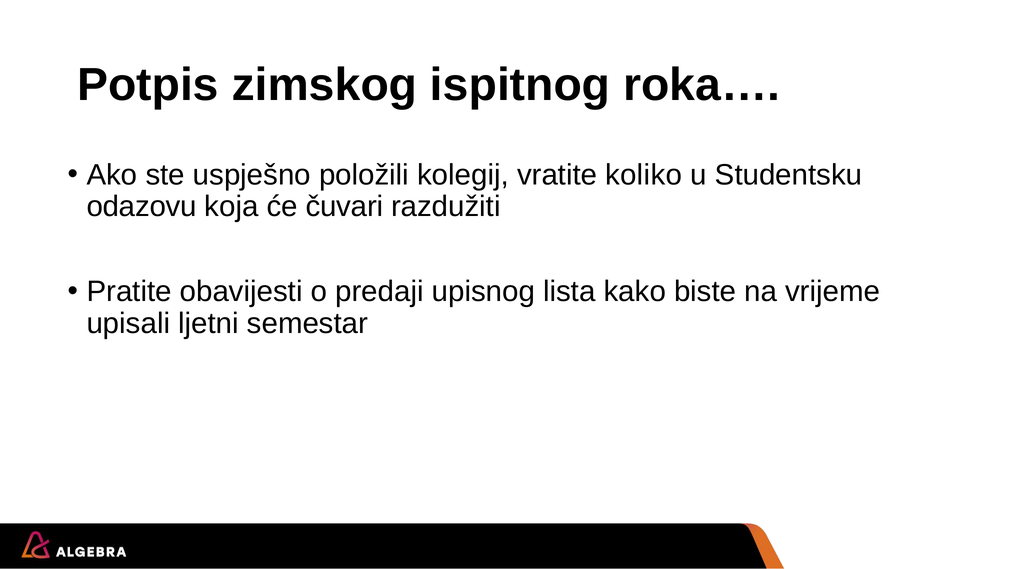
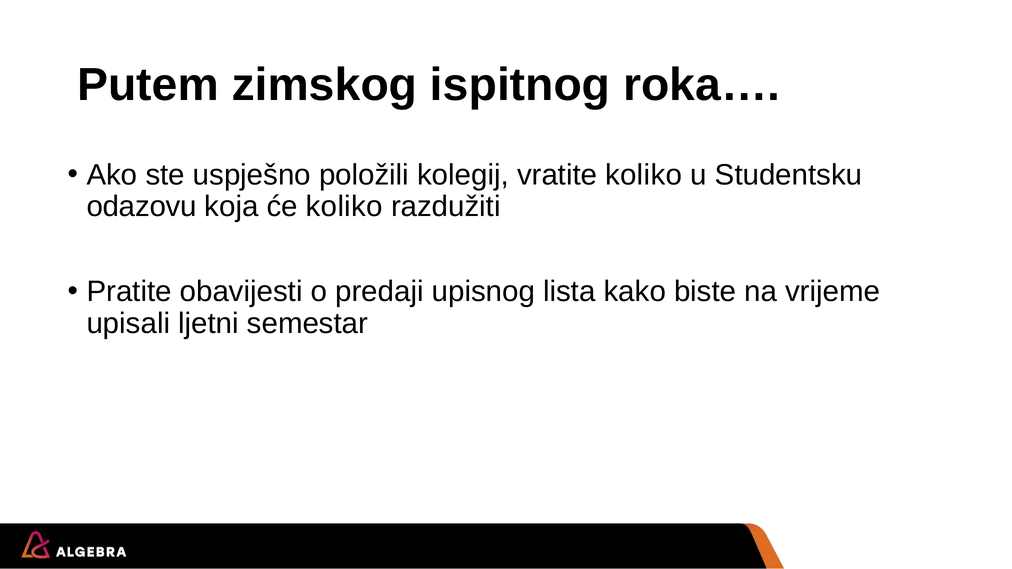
Potpis: Potpis -> Putem (148, 85)
će čuvari: čuvari -> koliko (344, 207)
